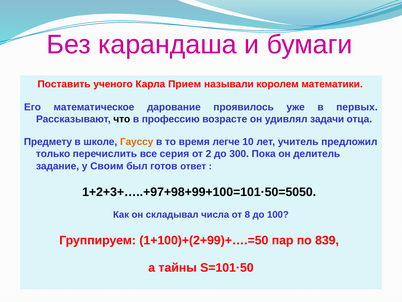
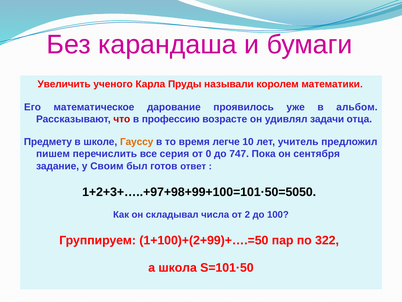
Поставить: Поставить -> Увеличить (64, 84)
Прием: Прием -> Пруды (185, 84)
первых: первых -> альбом (357, 107)
что colour: black -> red (122, 119)
только: только -> пишем (53, 154)
2: 2 -> 0 (208, 154)
300: 300 -> 747 (239, 154)
делитель: делитель -> сентября (317, 154)
8: 8 -> 2 (247, 214)
839: 839 -> 322 (327, 240)
тайны: тайны -> школа (178, 267)
